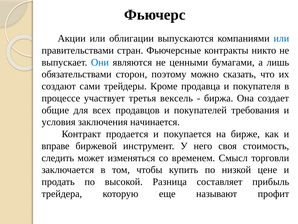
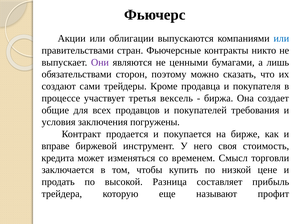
Они colour: blue -> purple (100, 62)
начинается: начинается -> погружены (155, 122)
следить: следить -> кредита (58, 158)
